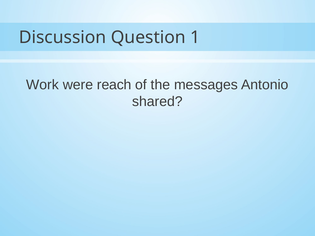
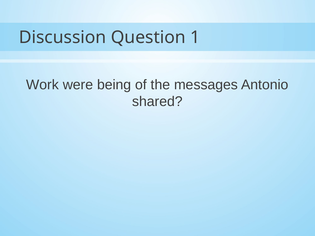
reach: reach -> being (114, 85)
